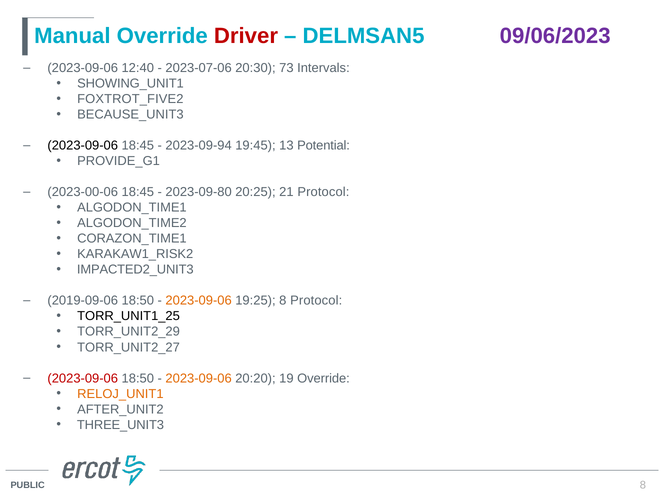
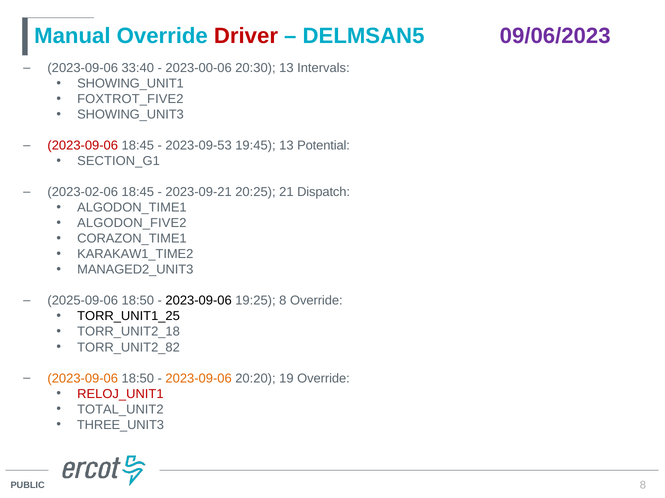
12:40: 12:40 -> 33:40 (138, 68)
2023-07-06: 2023-07-06 -> 2023-00-06 (199, 68)
20:30 73: 73 -> 13 (286, 68)
BECAUSE_UNIT3: BECAUSE_UNIT3 -> SHOWING_UNIT3 (130, 115)
2023-09-06 colour: black -> red (83, 146)
2023-09-94: 2023-09-94 -> 2023-09-53 (199, 146)
PROVIDE_G1: PROVIDE_G1 -> SECTION_G1 (119, 161)
2023-00-06: 2023-00-06 -> 2023-02-06 (83, 193)
2023-09-80: 2023-09-80 -> 2023-09-21 (199, 193)
21 Protocol: Protocol -> Dispatch (324, 193)
ALGODON_TIME2: ALGODON_TIME2 -> ALGODON_FIVE2 (132, 224)
KARAKAW1_RISK2: KARAKAW1_RISK2 -> KARAKAW1_TIME2 (135, 255)
IMPACTED2_UNIT3: IMPACTED2_UNIT3 -> MANAGED2_UNIT3 (135, 270)
2019-09-06: 2019-09-06 -> 2025-09-06 (83, 301)
2023-09-06 colour: orange -> black (199, 301)
8 Protocol: Protocol -> Override (316, 301)
TORR_UNIT2_29: TORR_UNIT2_29 -> TORR_UNIT2_18 (129, 332)
TORR_UNIT2_27: TORR_UNIT2_27 -> TORR_UNIT2_82 (129, 348)
2023-09-06 colour: red -> orange (83, 379)
RELOJ_UNIT1 colour: orange -> red (120, 394)
AFTER_UNIT2: AFTER_UNIT2 -> TOTAL_UNIT2 (120, 410)
